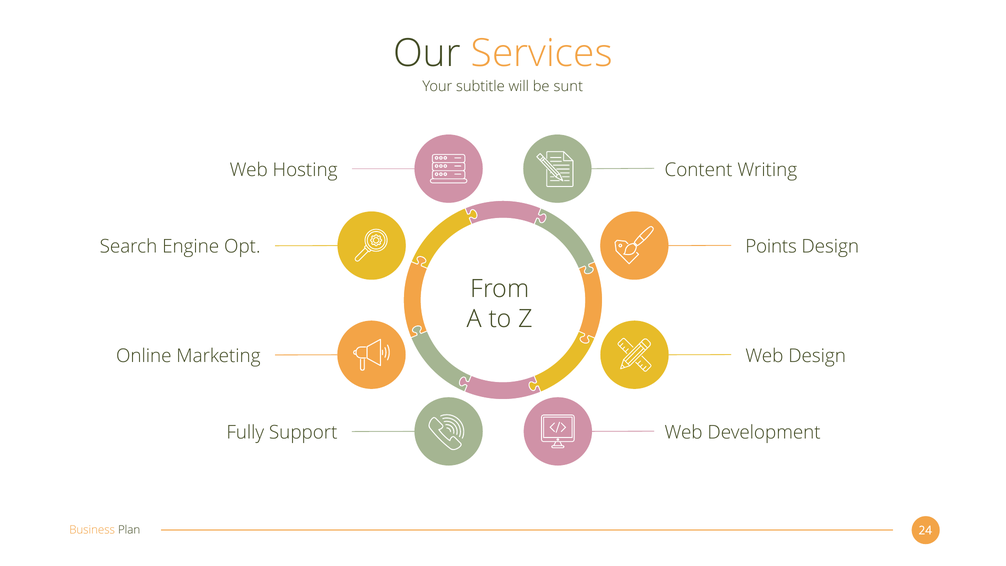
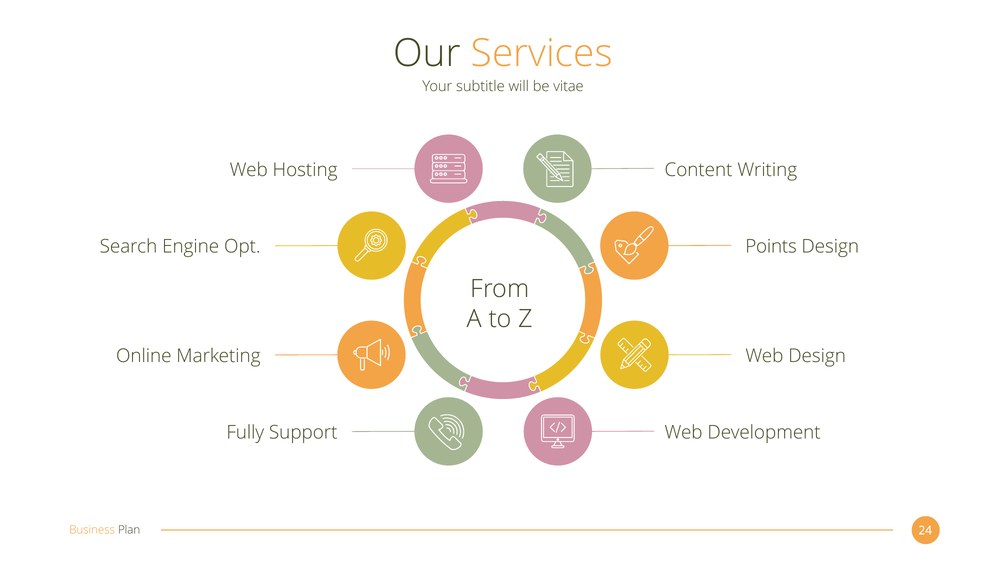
sunt: sunt -> vitae (568, 86)
